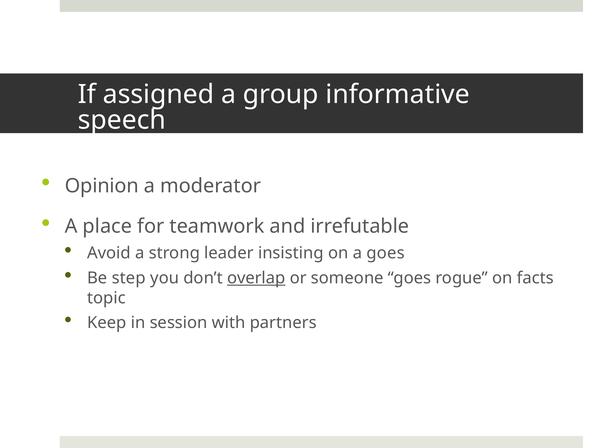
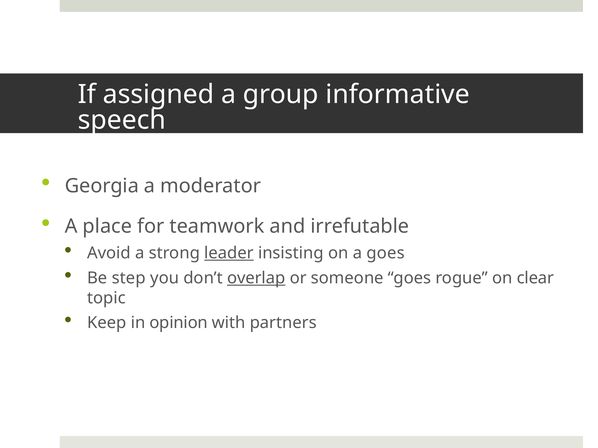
Opinion: Opinion -> Georgia (102, 186)
leader underline: none -> present (229, 253)
facts: facts -> clear (535, 278)
session: session -> opinion (179, 323)
